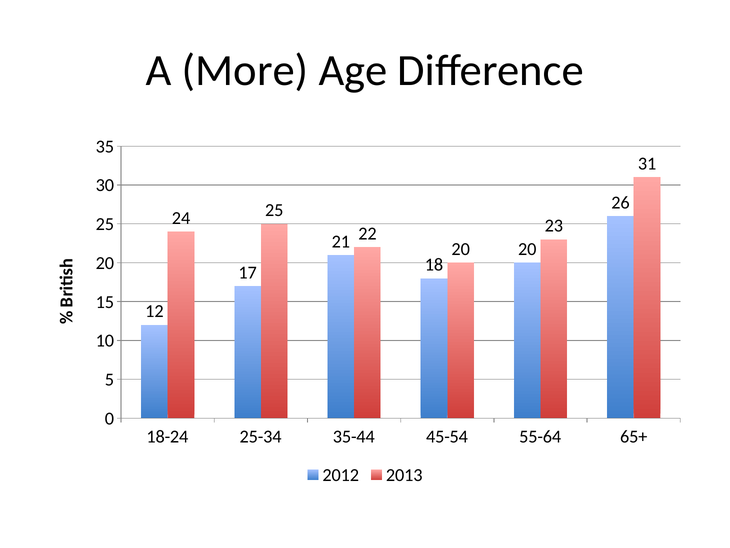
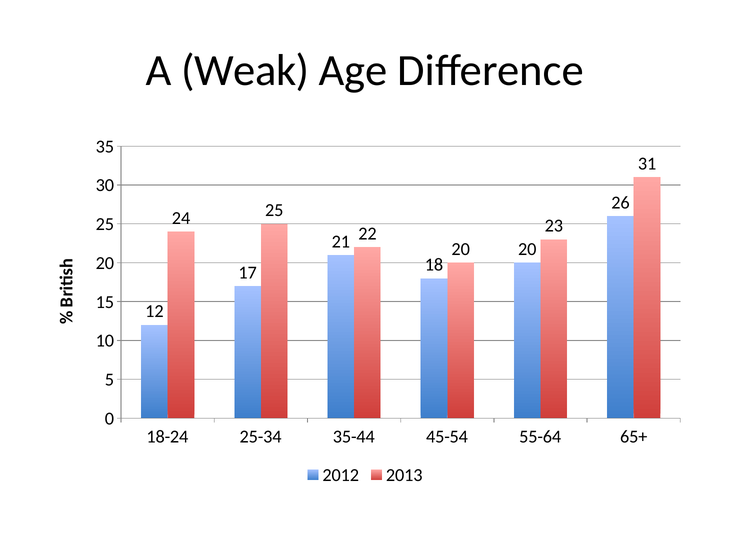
More: More -> Weak (245, 71)
